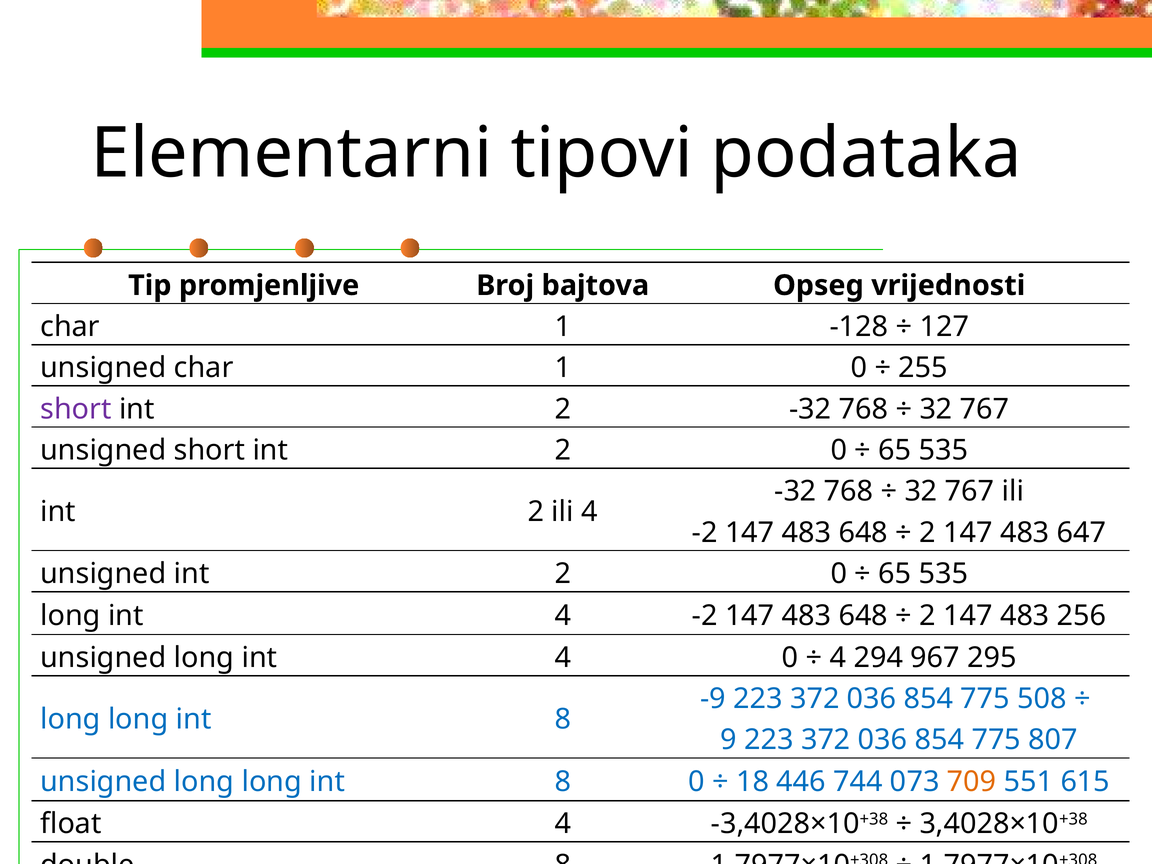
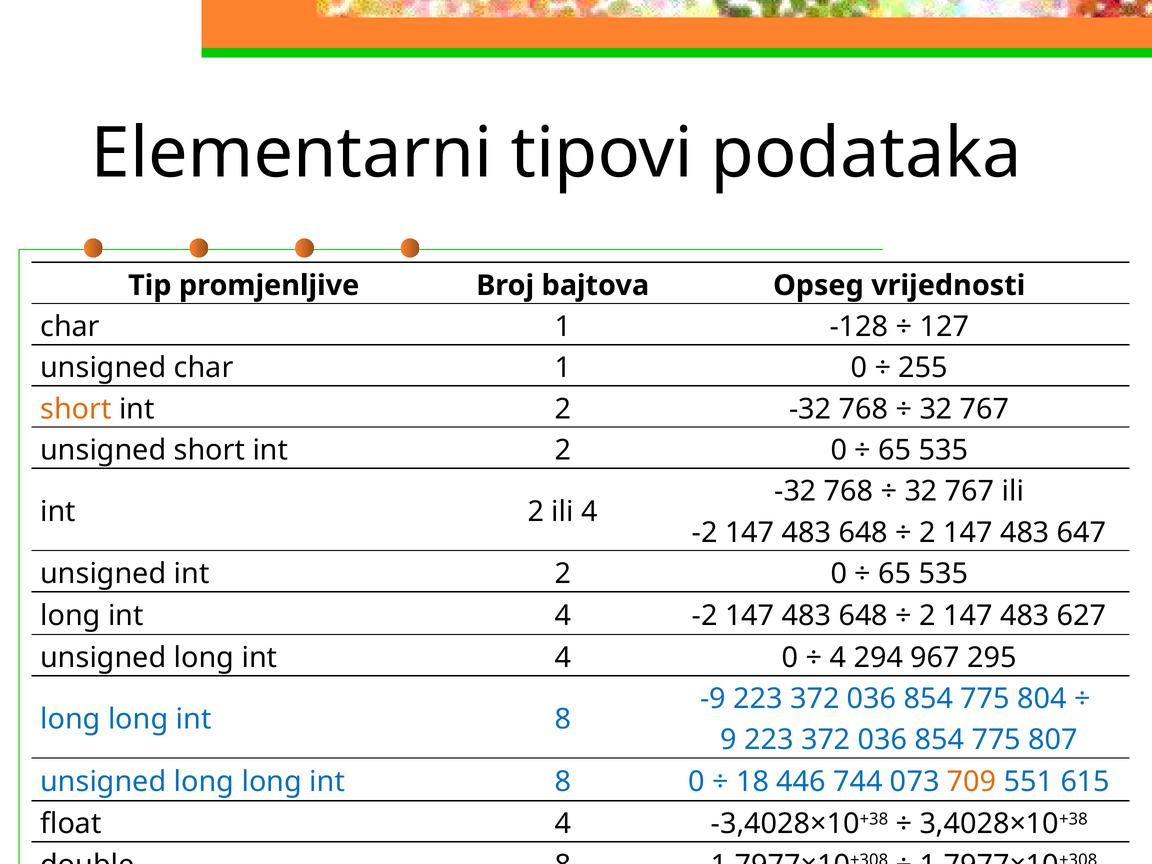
short colour: purple -> orange (76, 409)
256: 256 -> 627 (1082, 616)
508: 508 -> 804 (1042, 699)
